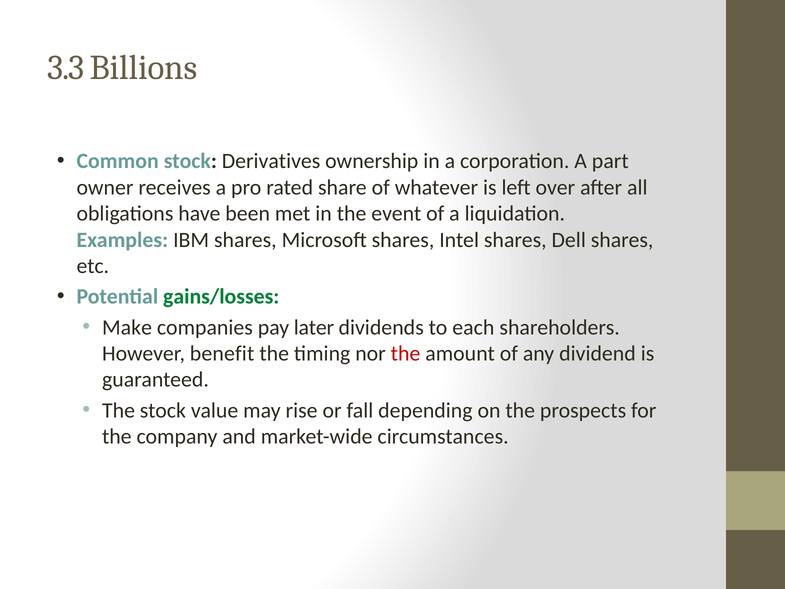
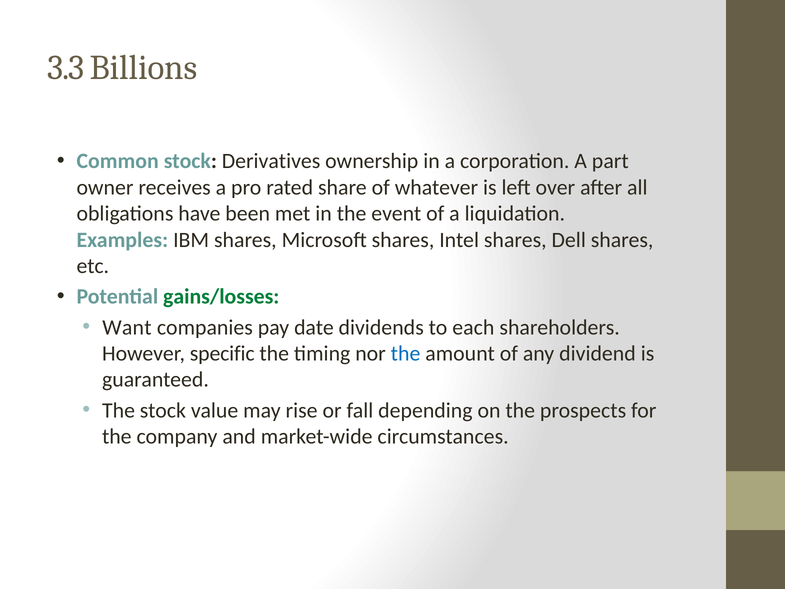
Make: Make -> Want (127, 327)
later: later -> date (314, 327)
benefit: benefit -> specific (222, 353)
the colour: red -> blue (406, 353)
